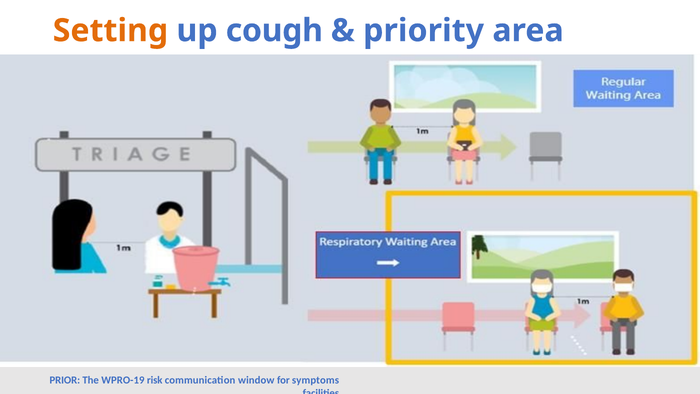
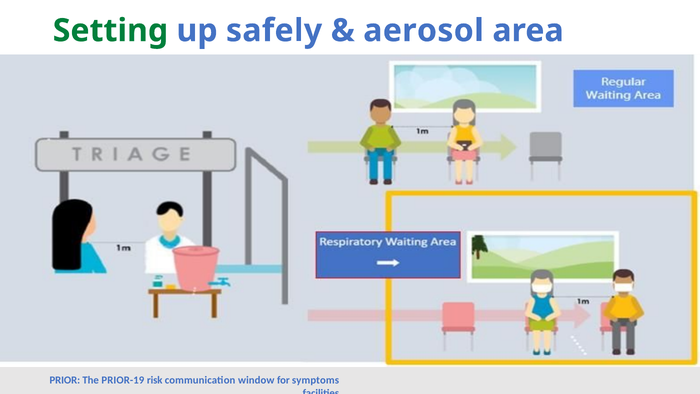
Setting colour: orange -> green (110, 31)
cough: cough -> safely (274, 31)
priority: priority -> aerosol (423, 31)
WPRO-19: WPRO-19 -> PRIOR-19 (123, 380)
